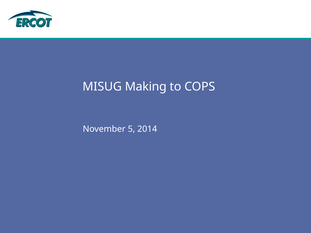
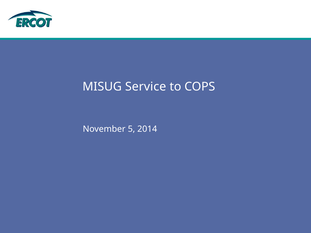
Making: Making -> Service (146, 87)
